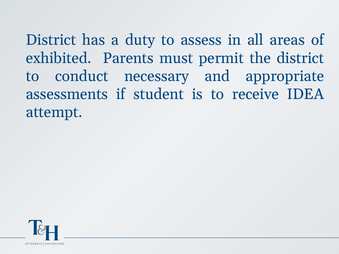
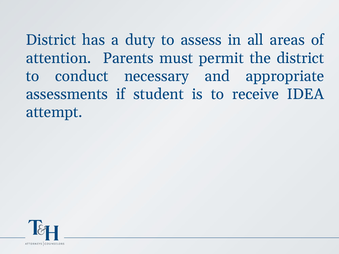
exhibited: exhibited -> attention (59, 58)
